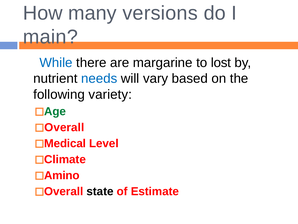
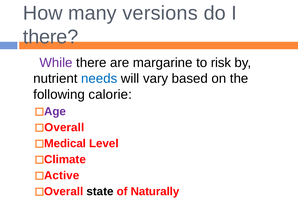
main: main -> there (51, 37)
While colour: blue -> purple (56, 63)
lost: lost -> risk (221, 63)
variety: variety -> calorie (110, 94)
Age colour: green -> purple (55, 111)
Amino: Amino -> Active (62, 175)
Estimate: Estimate -> Naturally (155, 191)
